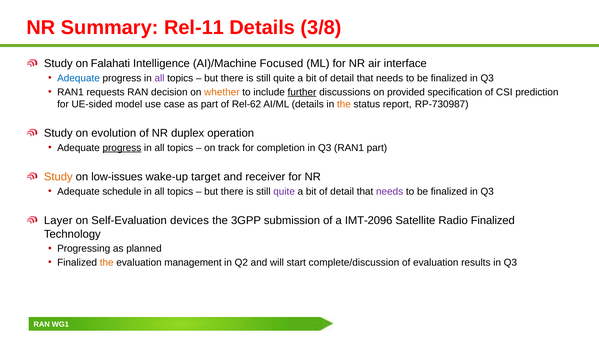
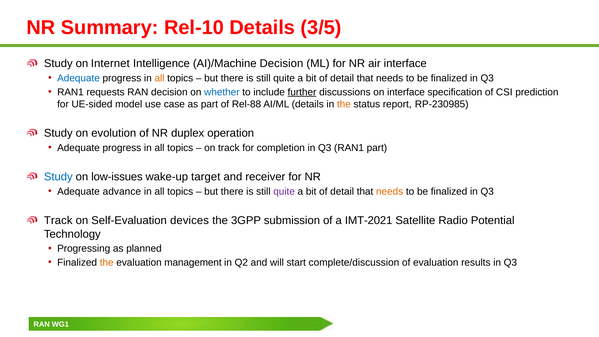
Rel-11: Rel-11 -> Rel-10 (194, 27)
3/8: 3/8 -> 3/5 (321, 27)
Falahati: Falahati -> Internet (110, 64)
AI)/Machine Focused: Focused -> Decision (281, 64)
all colour: purple -> orange (159, 78)
whether colour: orange -> blue (222, 92)
on provided: provided -> interface (406, 92)
Rel-62: Rel-62 -> Rel-88 (246, 104)
RP-730987: RP-730987 -> RP-230985 (442, 104)
progress underline: present -> none (122, 148)
Study colour: orange -> blue (58, 177)
schedule: schedule -> advance (122, 191)
needs colour: purple -> orange (390, 191)
Layer: Layer -> Track (58, 220)
IMT-2096: IMT-2096 -> IMT-2021 (369, 220)
Radio Finalized: Finalized -> Potential (493, 220)
